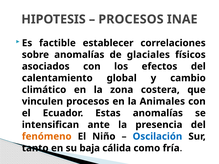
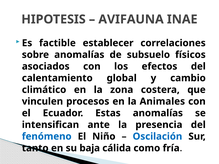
PROCESOS: PROCESOS -> AVIFAUNA (131, 19)
glaciales: glaciales -> subsuelo (148, 55)
fenómeno colour: orange -> blue (47, 137)
